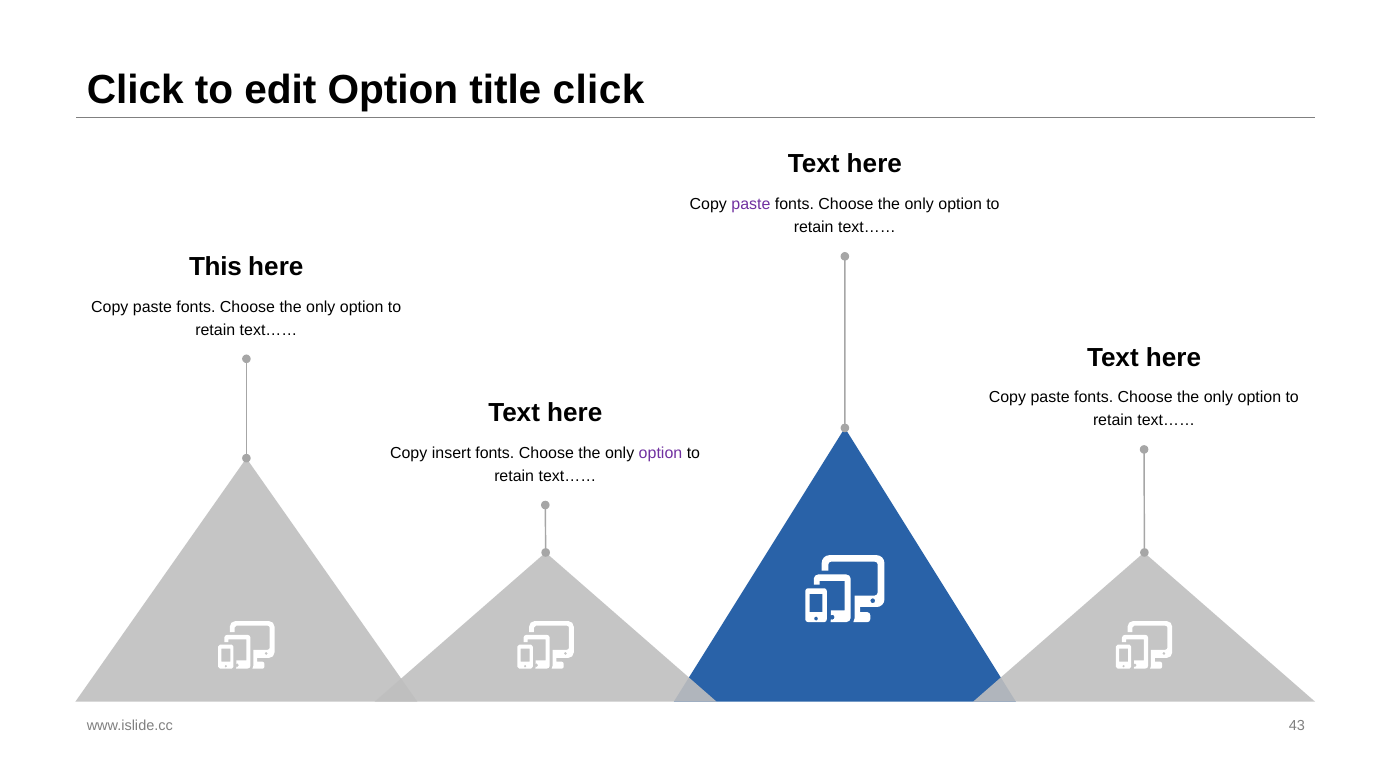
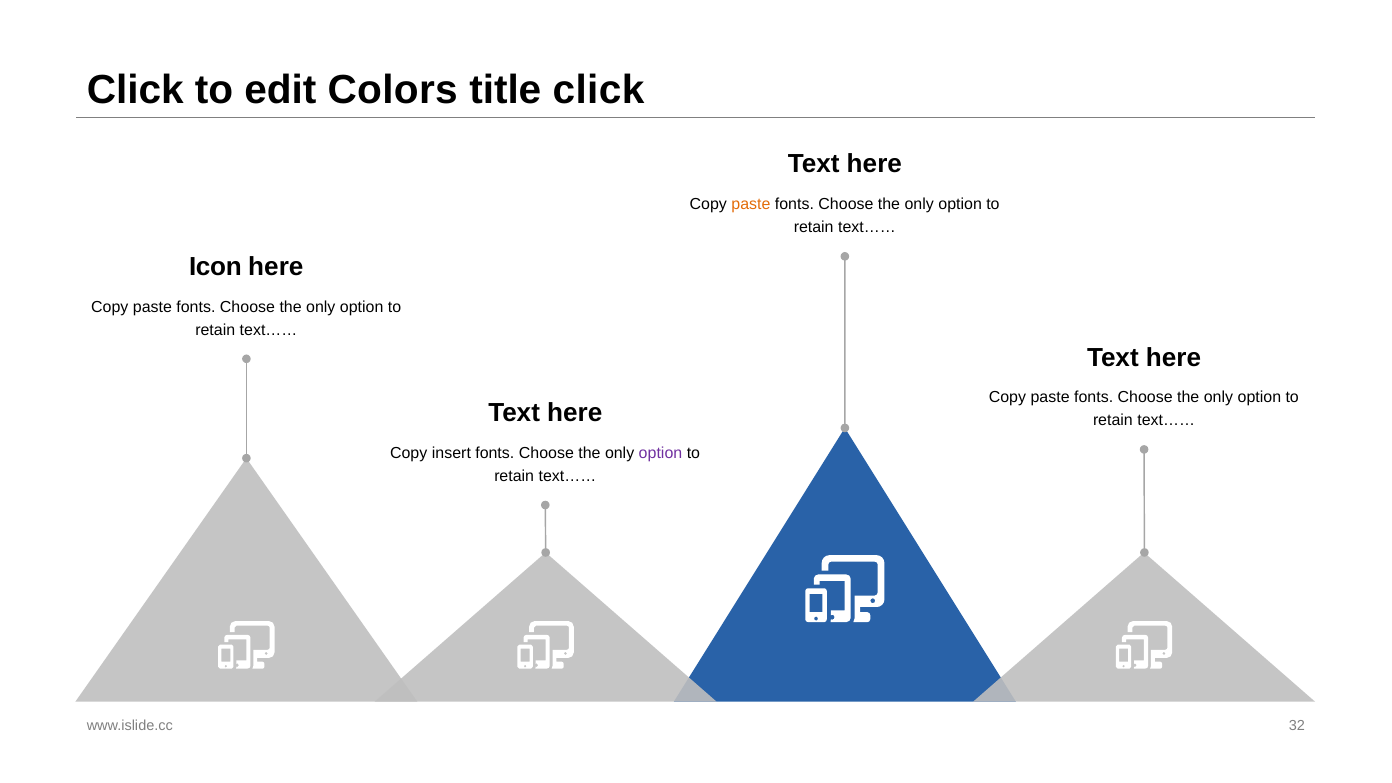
edit Option: Option -> Colors (393, 90)
paste colour: purple -> orange (751, 204)
This: This -> Icon (215, 267)
43: 43 -> 32 (1297, 725)
